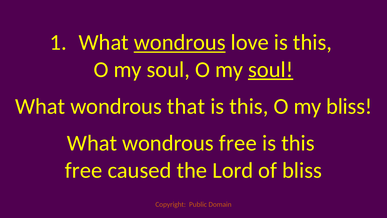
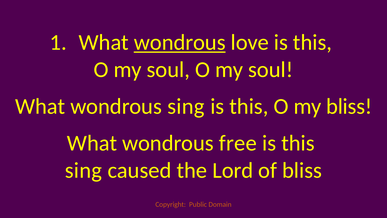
soul underline: present -> none (271, 69)
wondrous that: that -> sing (186, 106)
free: free -> sing (83, 170)
